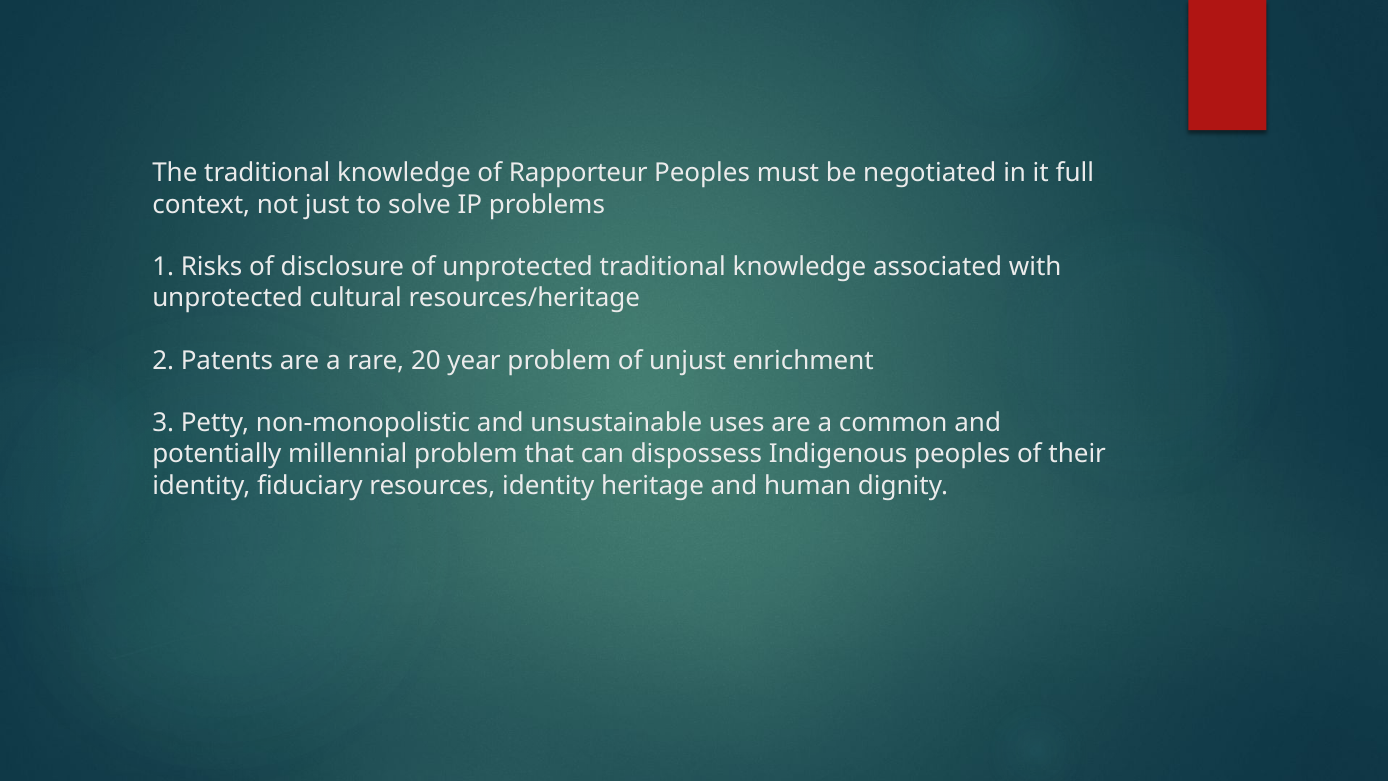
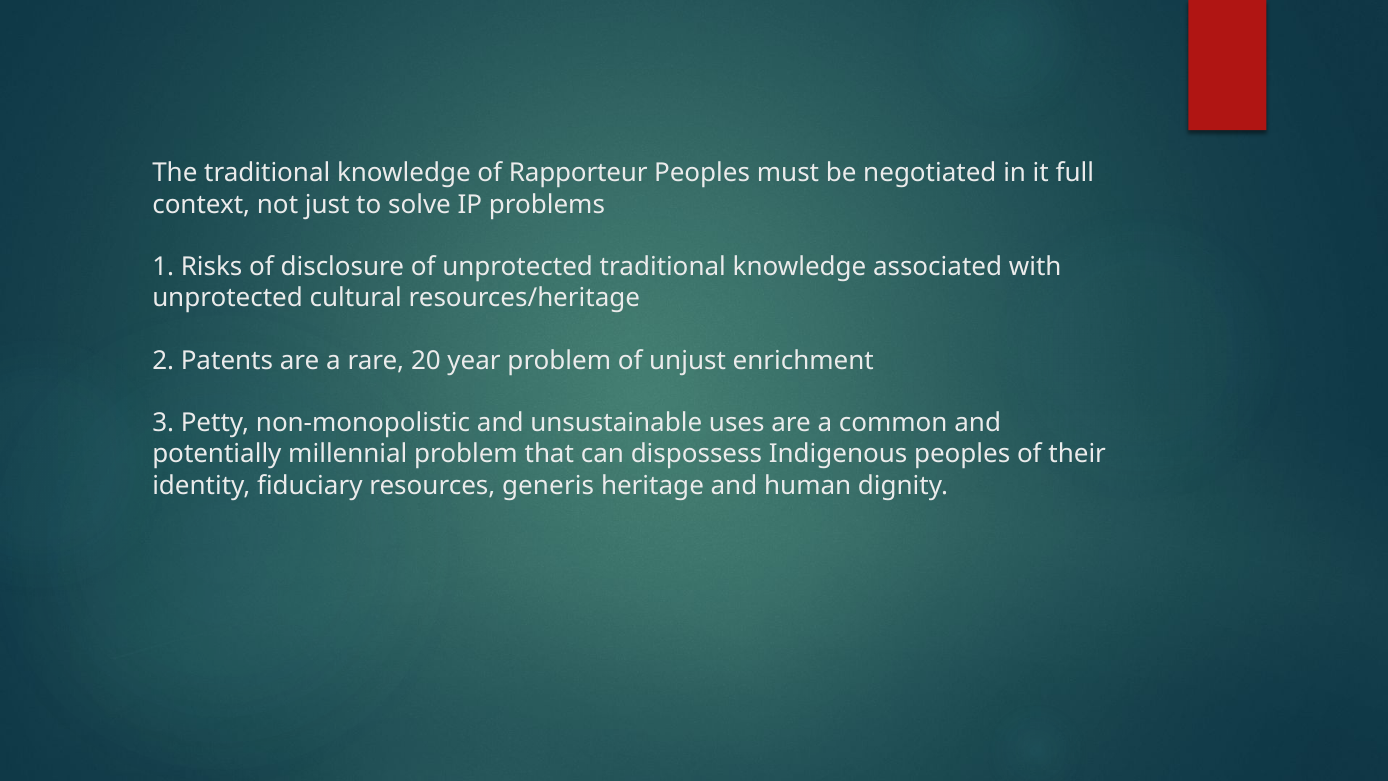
resources identity: identity -> generis (548, 485)
